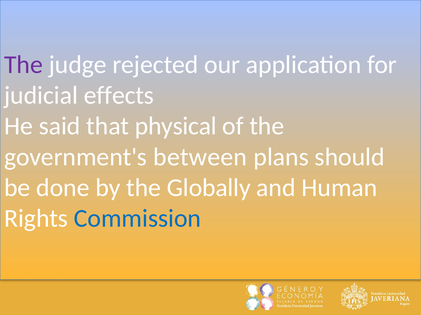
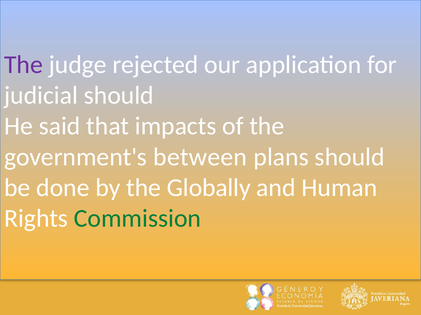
judicial effects: effects -> should (119, 96)
physical: physical -> impacts (176, 126)
Commission colour: blue -> green (137, 219)
